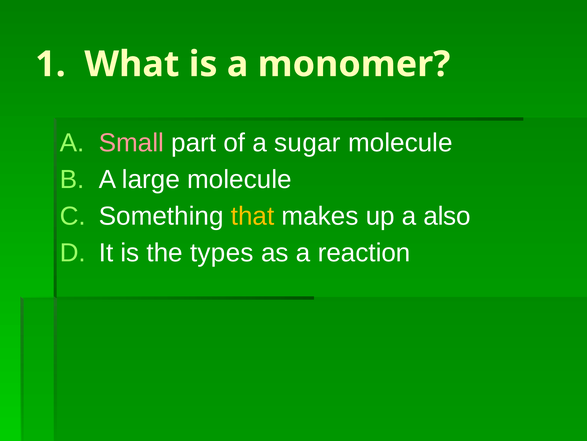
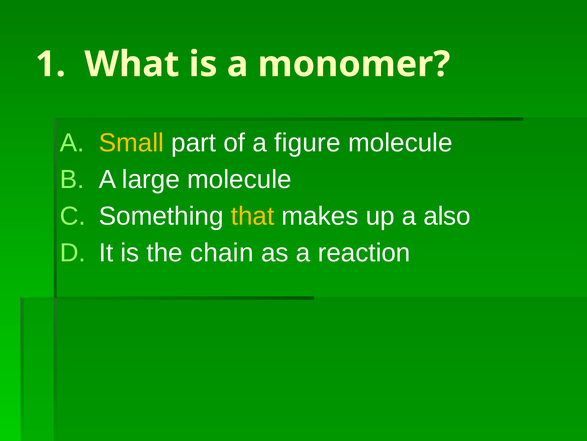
Small colour: pink -> yellow (131, 143)
sugar: sugar -> figure (307, 143)
types: types -> chain (222, 252)
